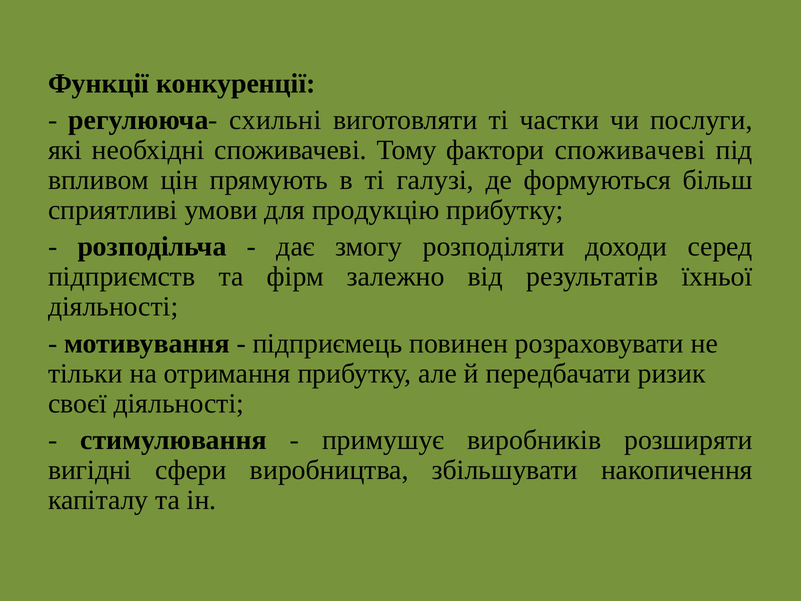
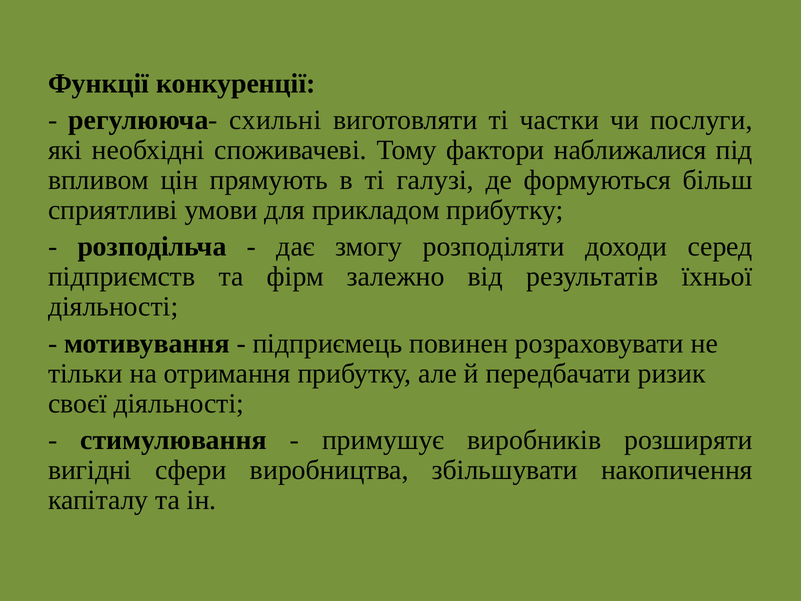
фактори споживачеві: споживачеві -> наближалися (630, 150)
продукцію: продукцію -> прикладом (376, 210)
